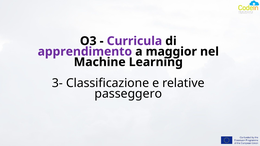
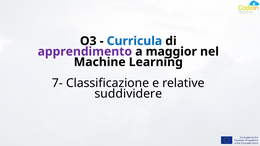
Curricula colour: purple -> blue (134, 41)
3-: 3- -> 7- (57, 83)
passeggero: passeggero -> suddividere (128, 94)
